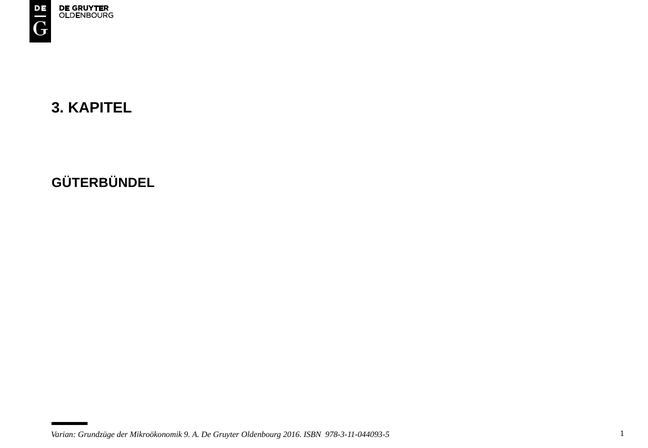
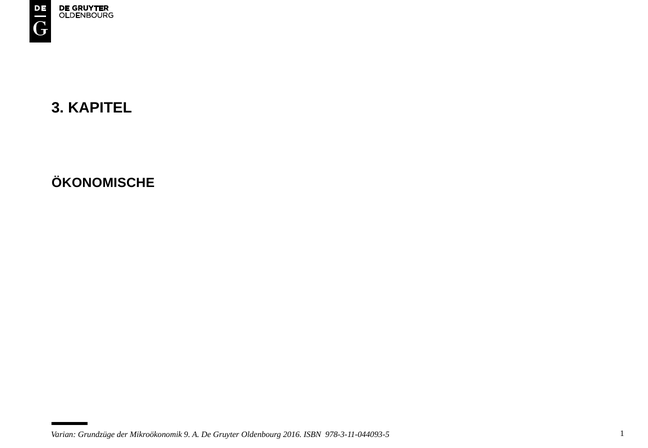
GÜTERBÜNDEL: GÜTERBÜNDEL -> ÖKONOMISCHE (103, 183)
